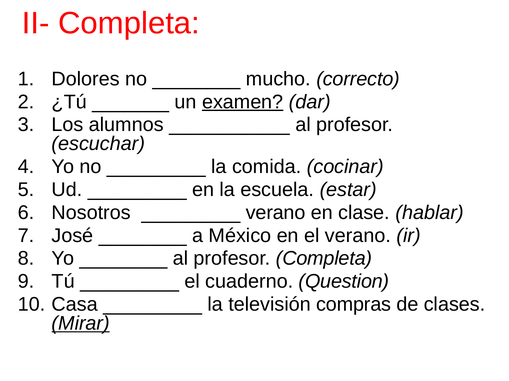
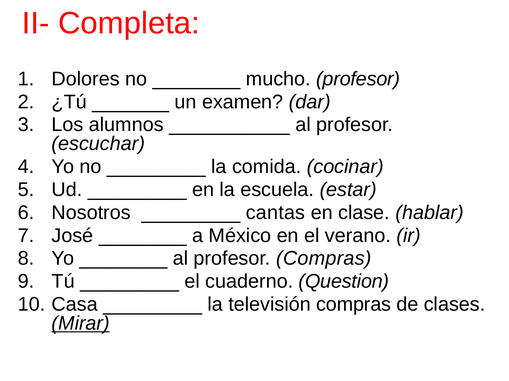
mucho correcto: correcto -> profesor (358, 79)
examen underline: present -> none (243, 102)
verano: verano -> cantas (276, 213)
profesor Completa: Completa -> Compras (324, 259)
